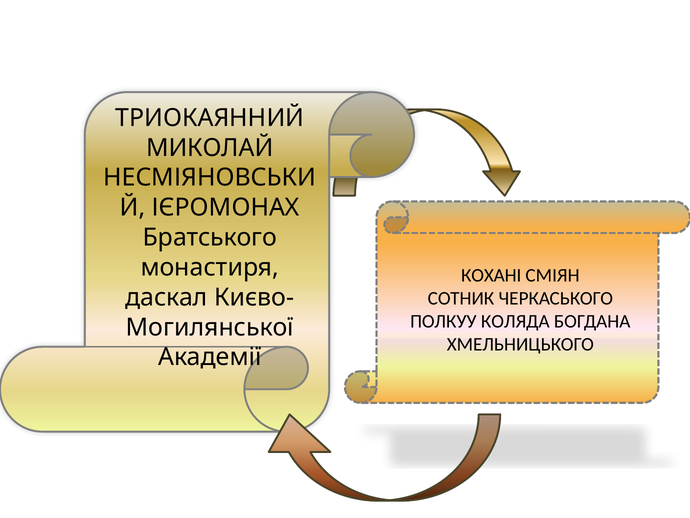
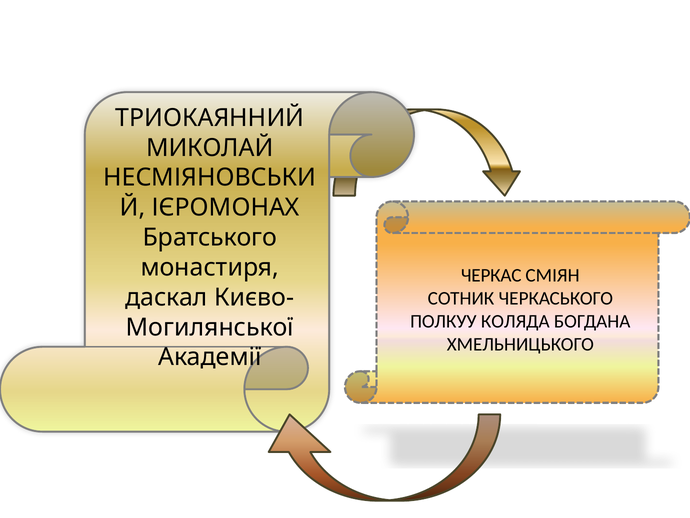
КОХАНІ: КОХАНІ -> ЧЕРКАС (491, 275)
